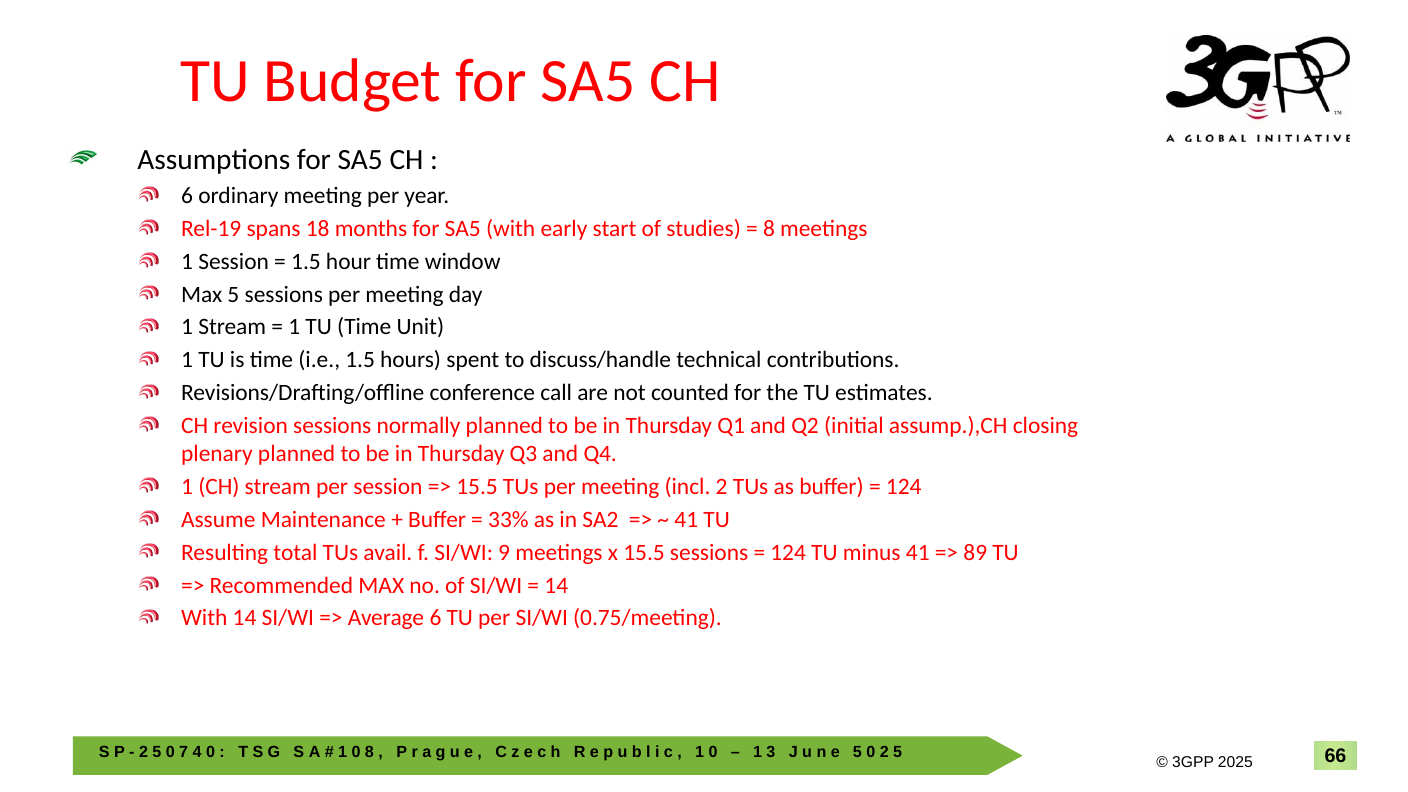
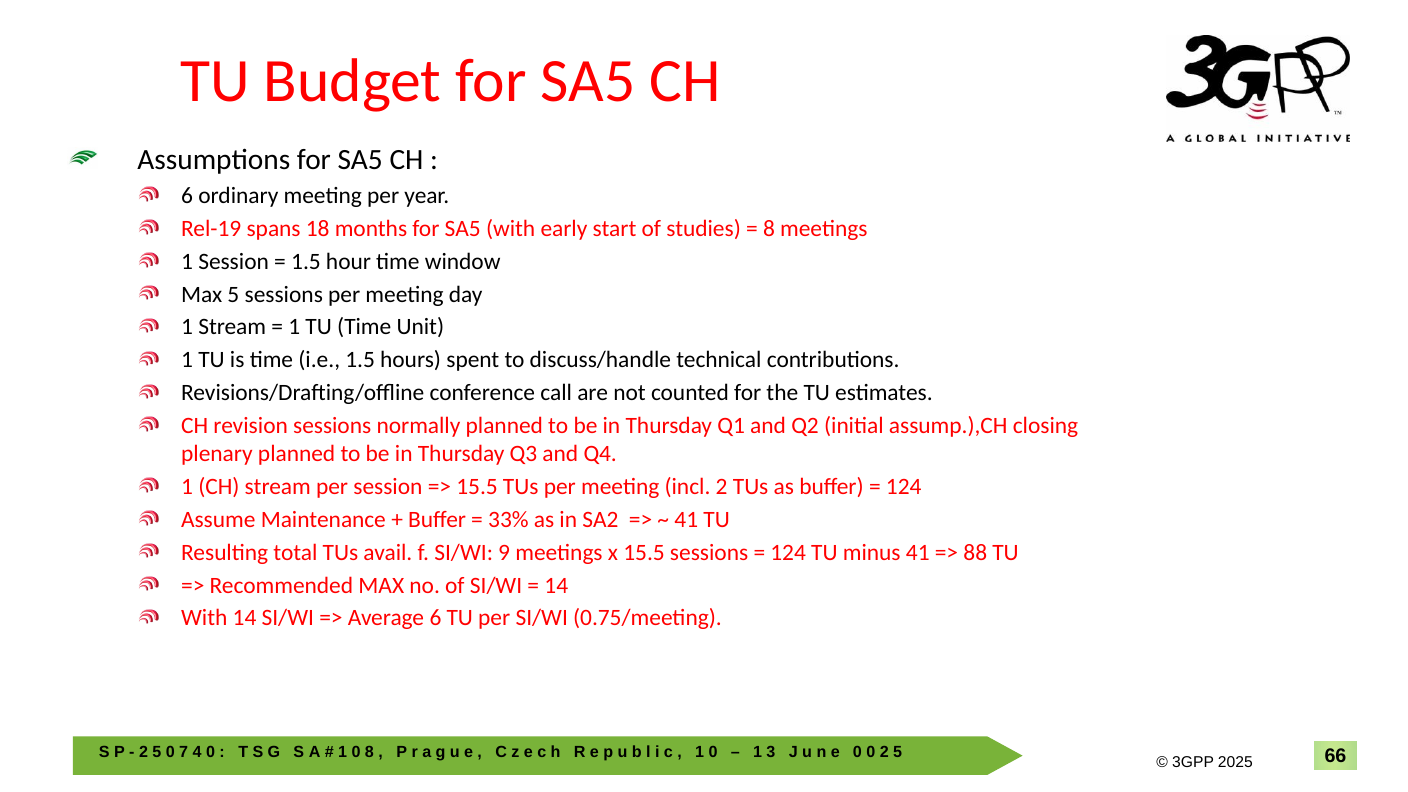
89: 89 -> 88 (975, 552)
5: 5 -> 0 (857, 752)
